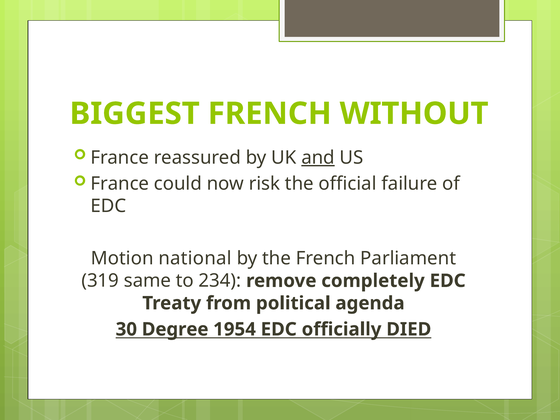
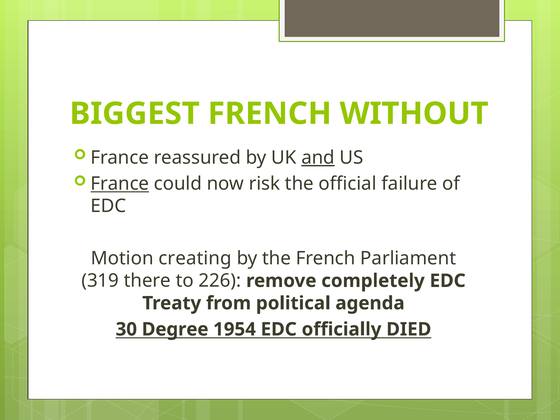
France underline: none -> present (120, 184)
national: national -> creating (195, 258)
same: same -> there (147, 281)
234: 234 -> 226 (220, 281)
